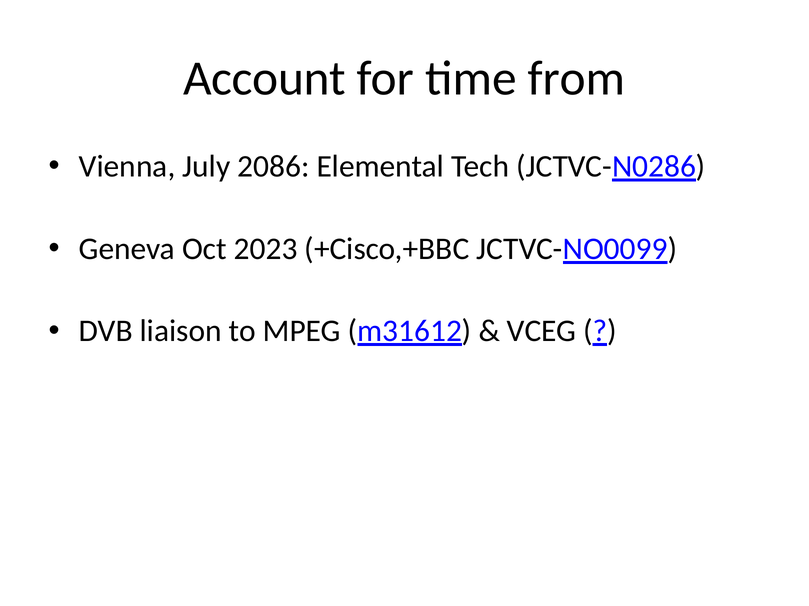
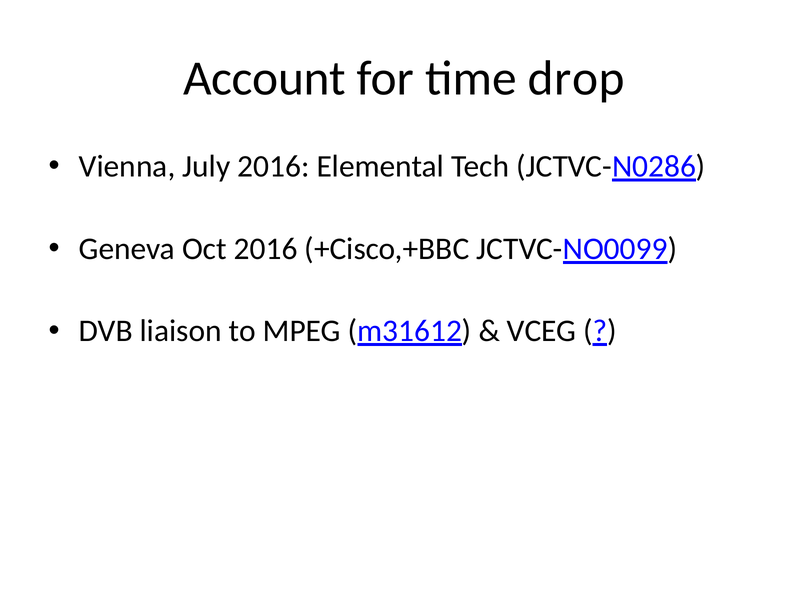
from: from -> drop (576, 78)
July 2086: 2086 -> 2016 (273, 167)
Oct 2023: 2023 -> 2016 (266, 249)
